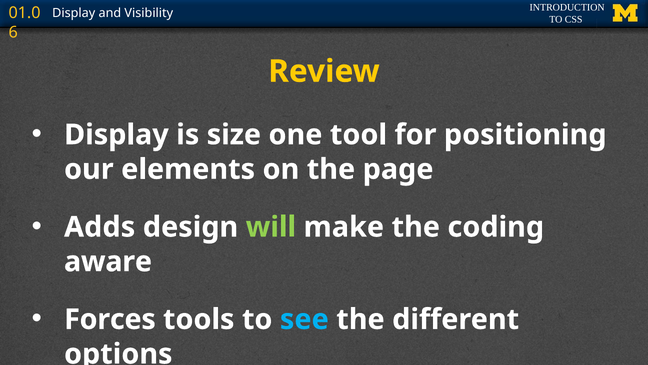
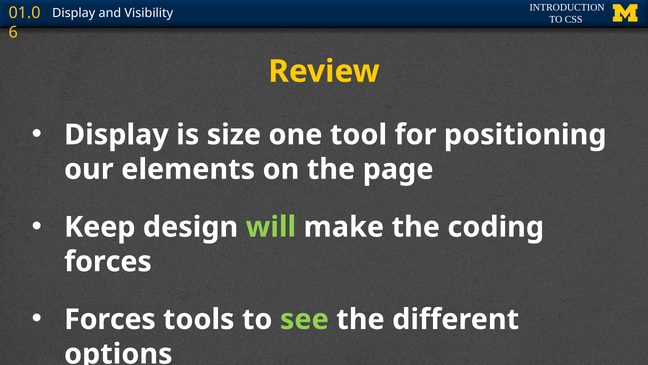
Adds: Adds -> Keep (100, 227)
aware: aware -> forces (108, 261)
see colour: light blue -> light green (304, 319)
